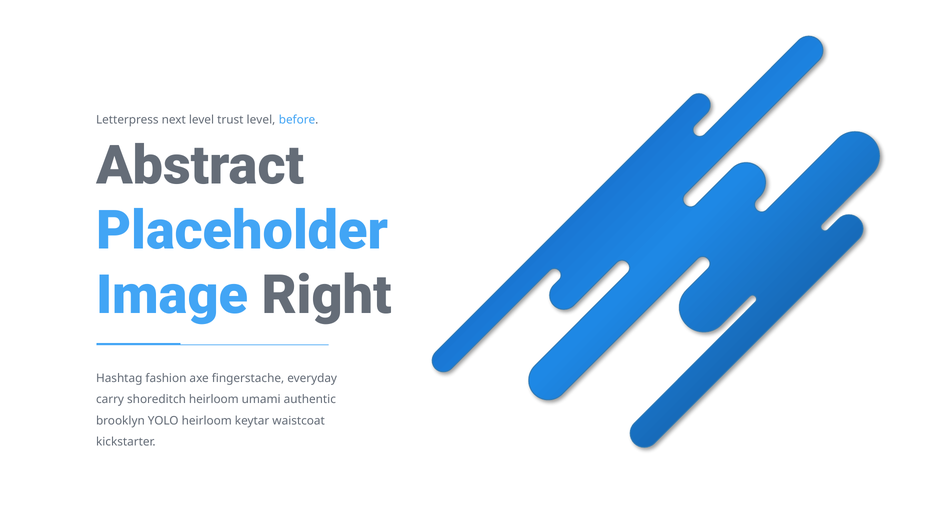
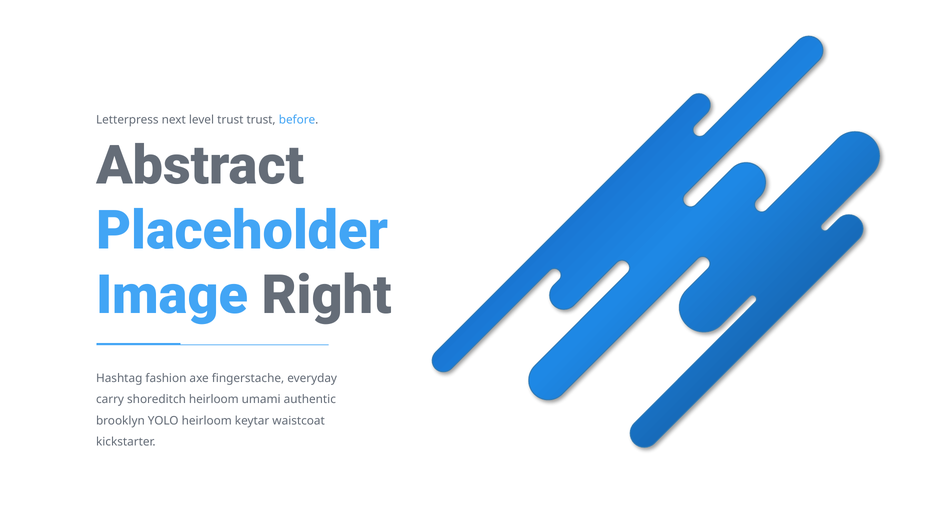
trust level: level -> trust (261, 120)
